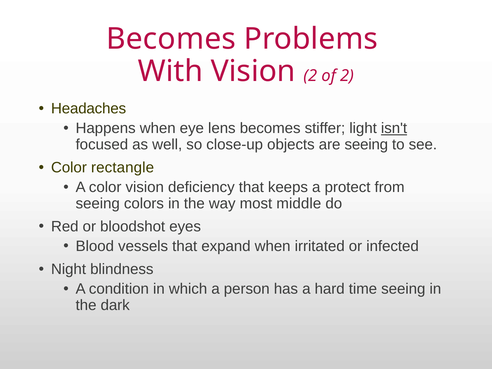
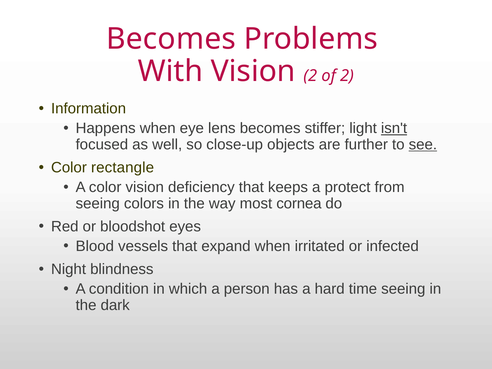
Headaches: Headaches -> Information (89, 109)
are seeing: seeing -> further (366, 145)
see underline: none -> present (423, 145)
middle: middle -> cornea (299, 204)
